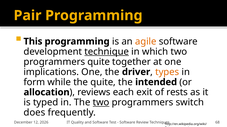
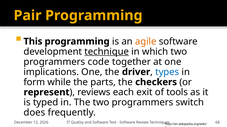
programmers quite: quite -> code (99, 62)
types colour: orange -> blue (167, 72)
the quite: quite -> parts (103, 83)
intended: intended -> checkers (156, 83)
allocation: allocation -> represent (47, 93)
rests: rests -> tools (177, 93)
two underline: present -> none (101, 103)
